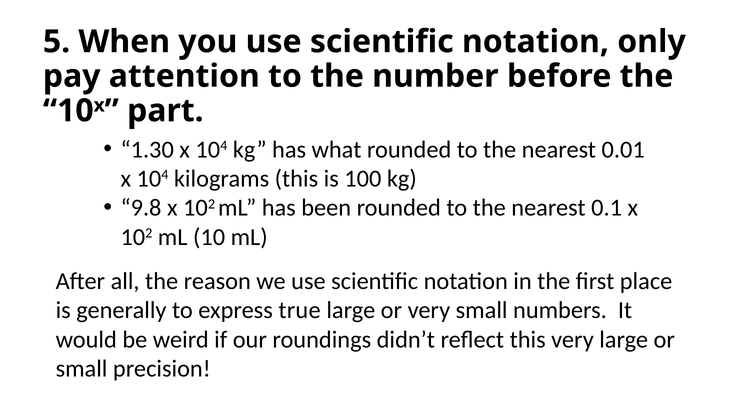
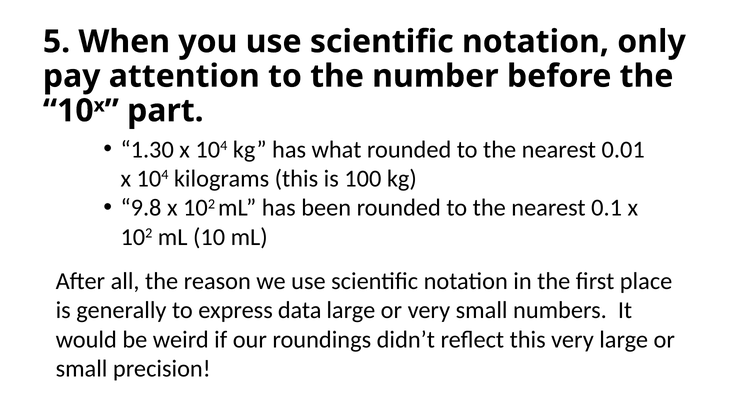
true: true -> data (300, 311)
